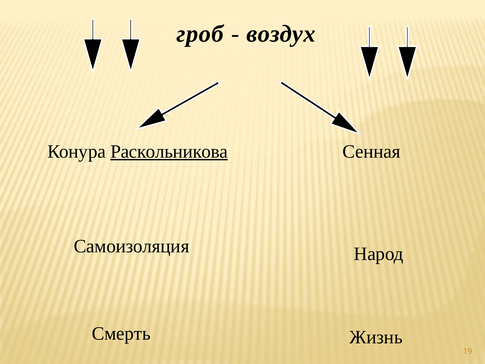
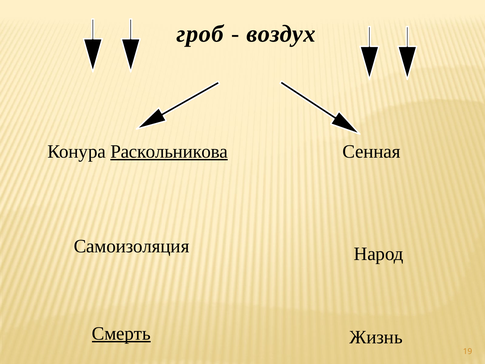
Смерть underline: none -> present (121, 333)
